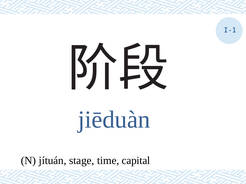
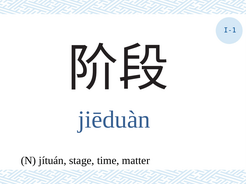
capital: capital -> matter (136, 161)
